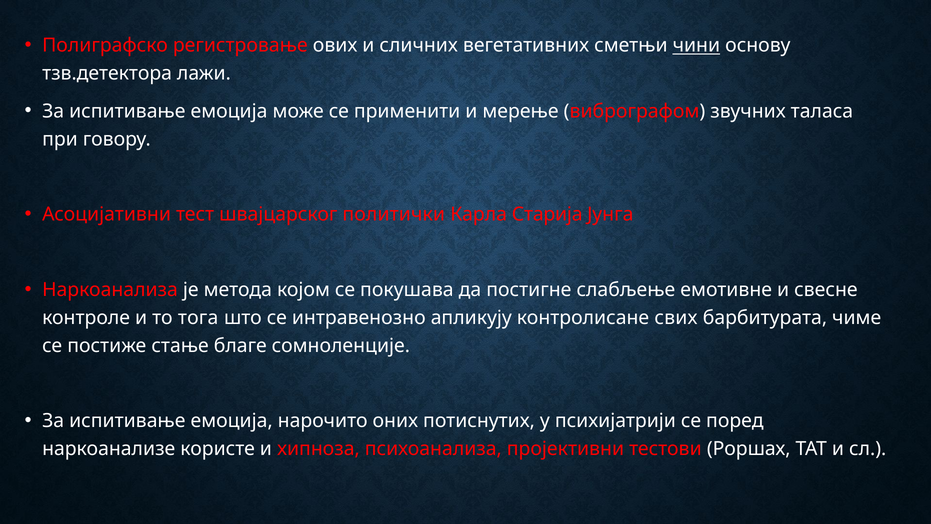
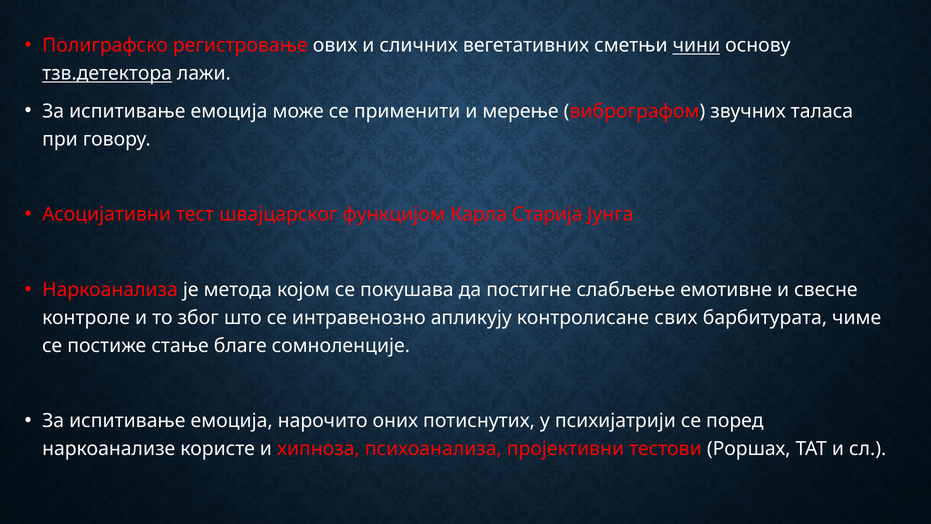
тзв.детектора underline: none -> present (107, 73)
политички: политички -> функцијом (394, 214)
тога: тога -> због (198, 317)
